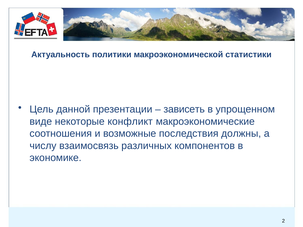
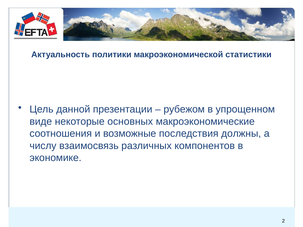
зависеть: зависеть -> рубежом (184, 110)
конфликт: конфликт -> основных (130, 122)
